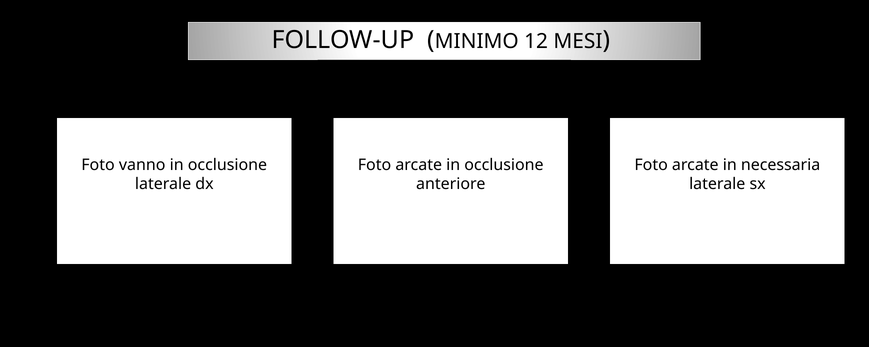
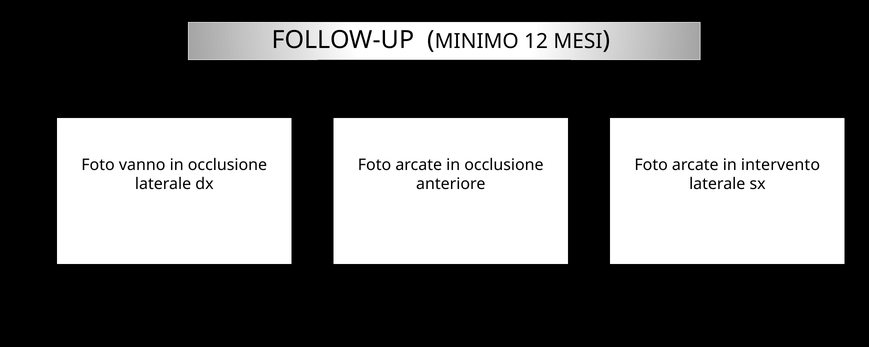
necessaria: necessaria -> intervento (780, 165)
